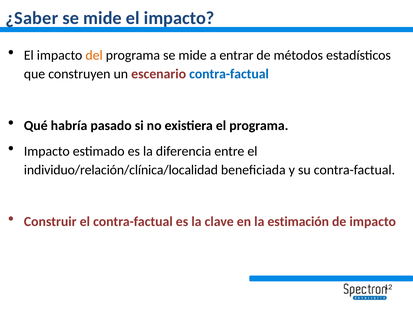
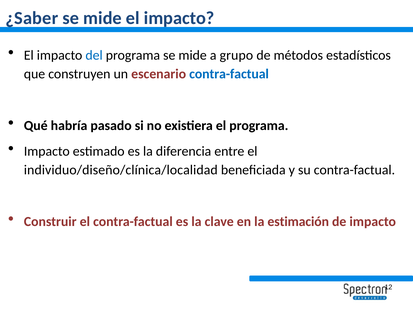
del colour: orange -> blue (94, 55)
entrar: entrar -> grupo (236, 55)
individuo/relación/clínica/localidad: individuo/relación/clínica/localidad -> individuo/diseño/clínica/localidad (121, 170)
